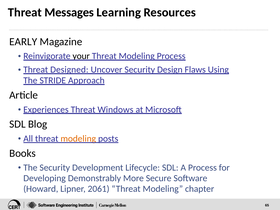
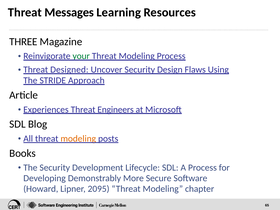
EARLY: EARLY -> THREE (23, 42)
your colour: black -> green (81, 56)
Windows: Windows -> Engineers (116, 110)
2061: 2061 -> 2095 (99, 189)
